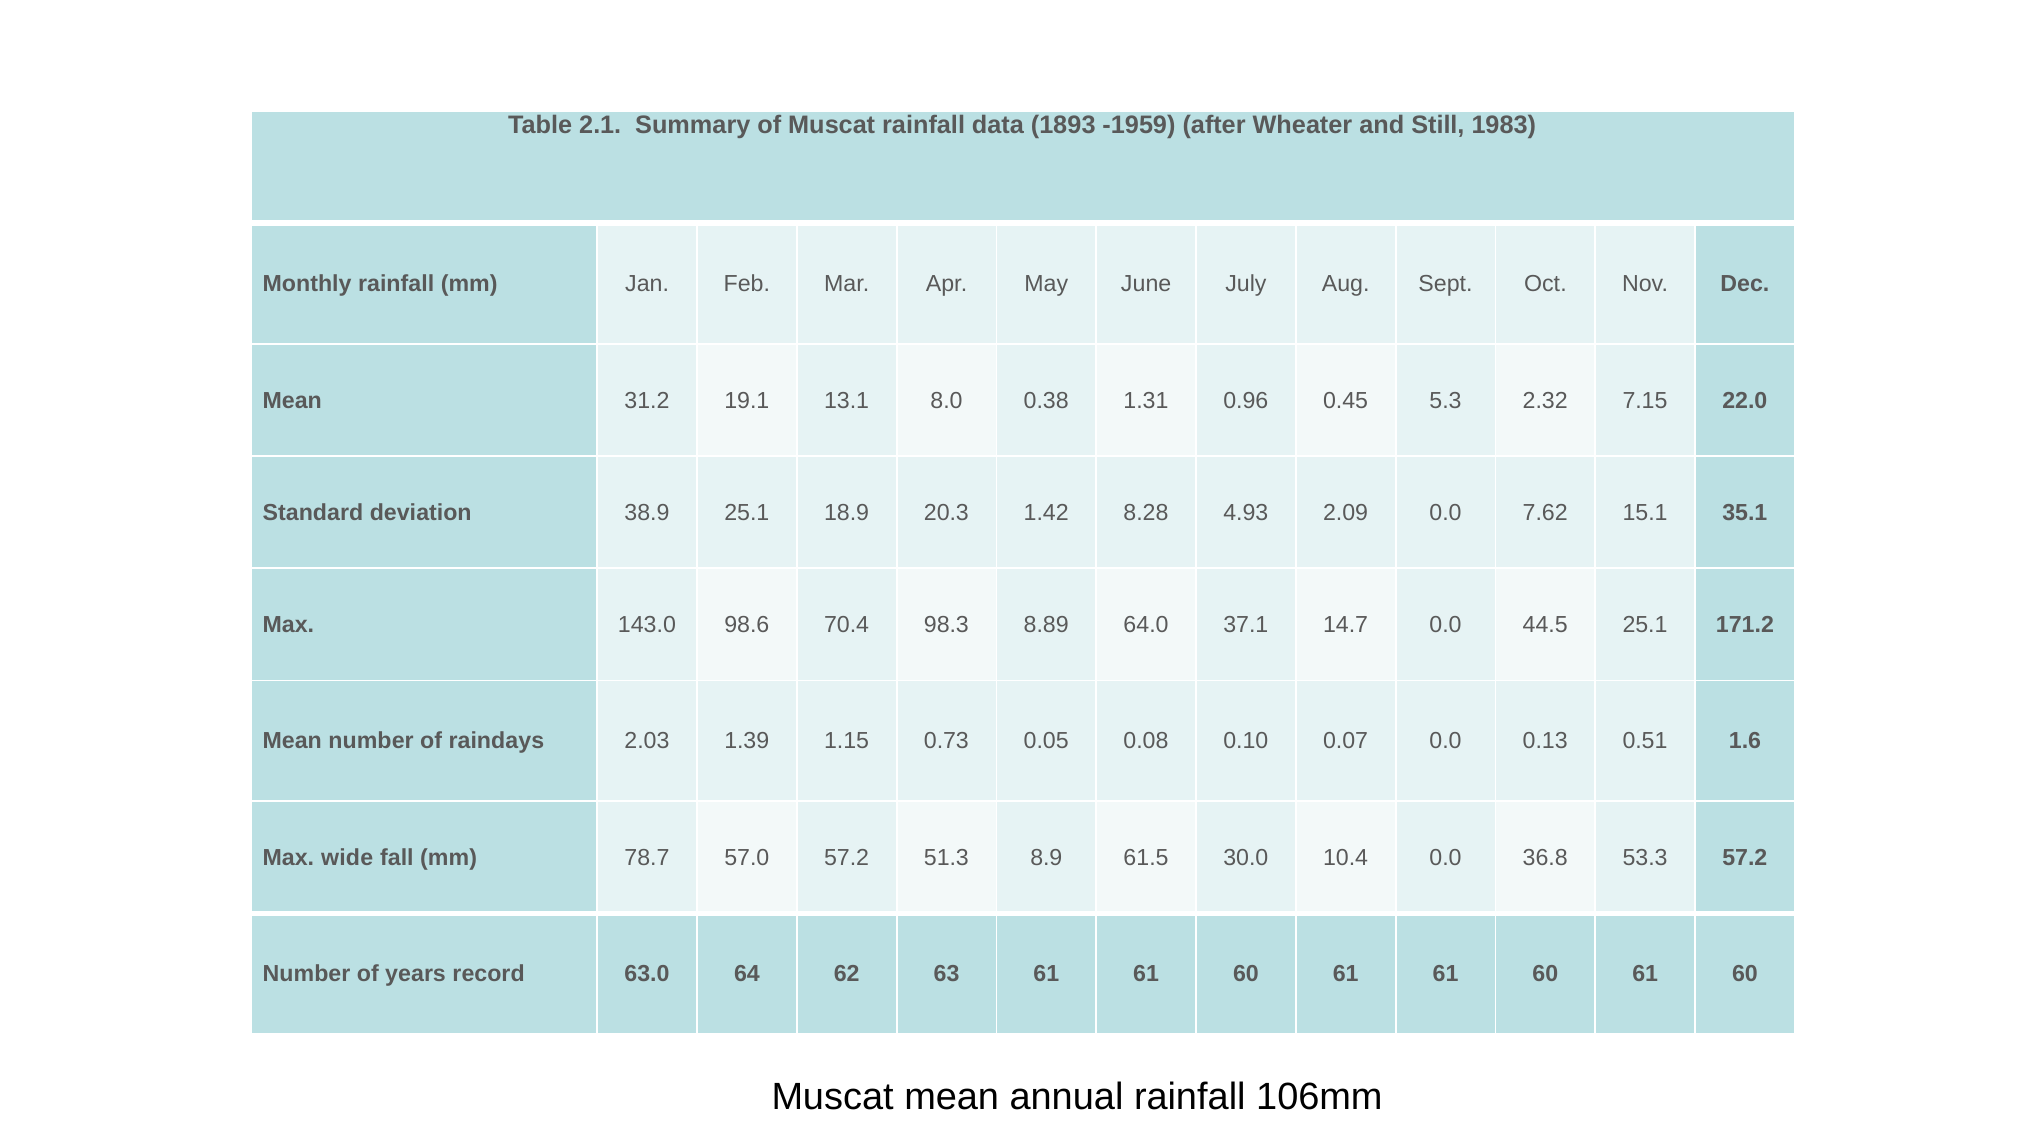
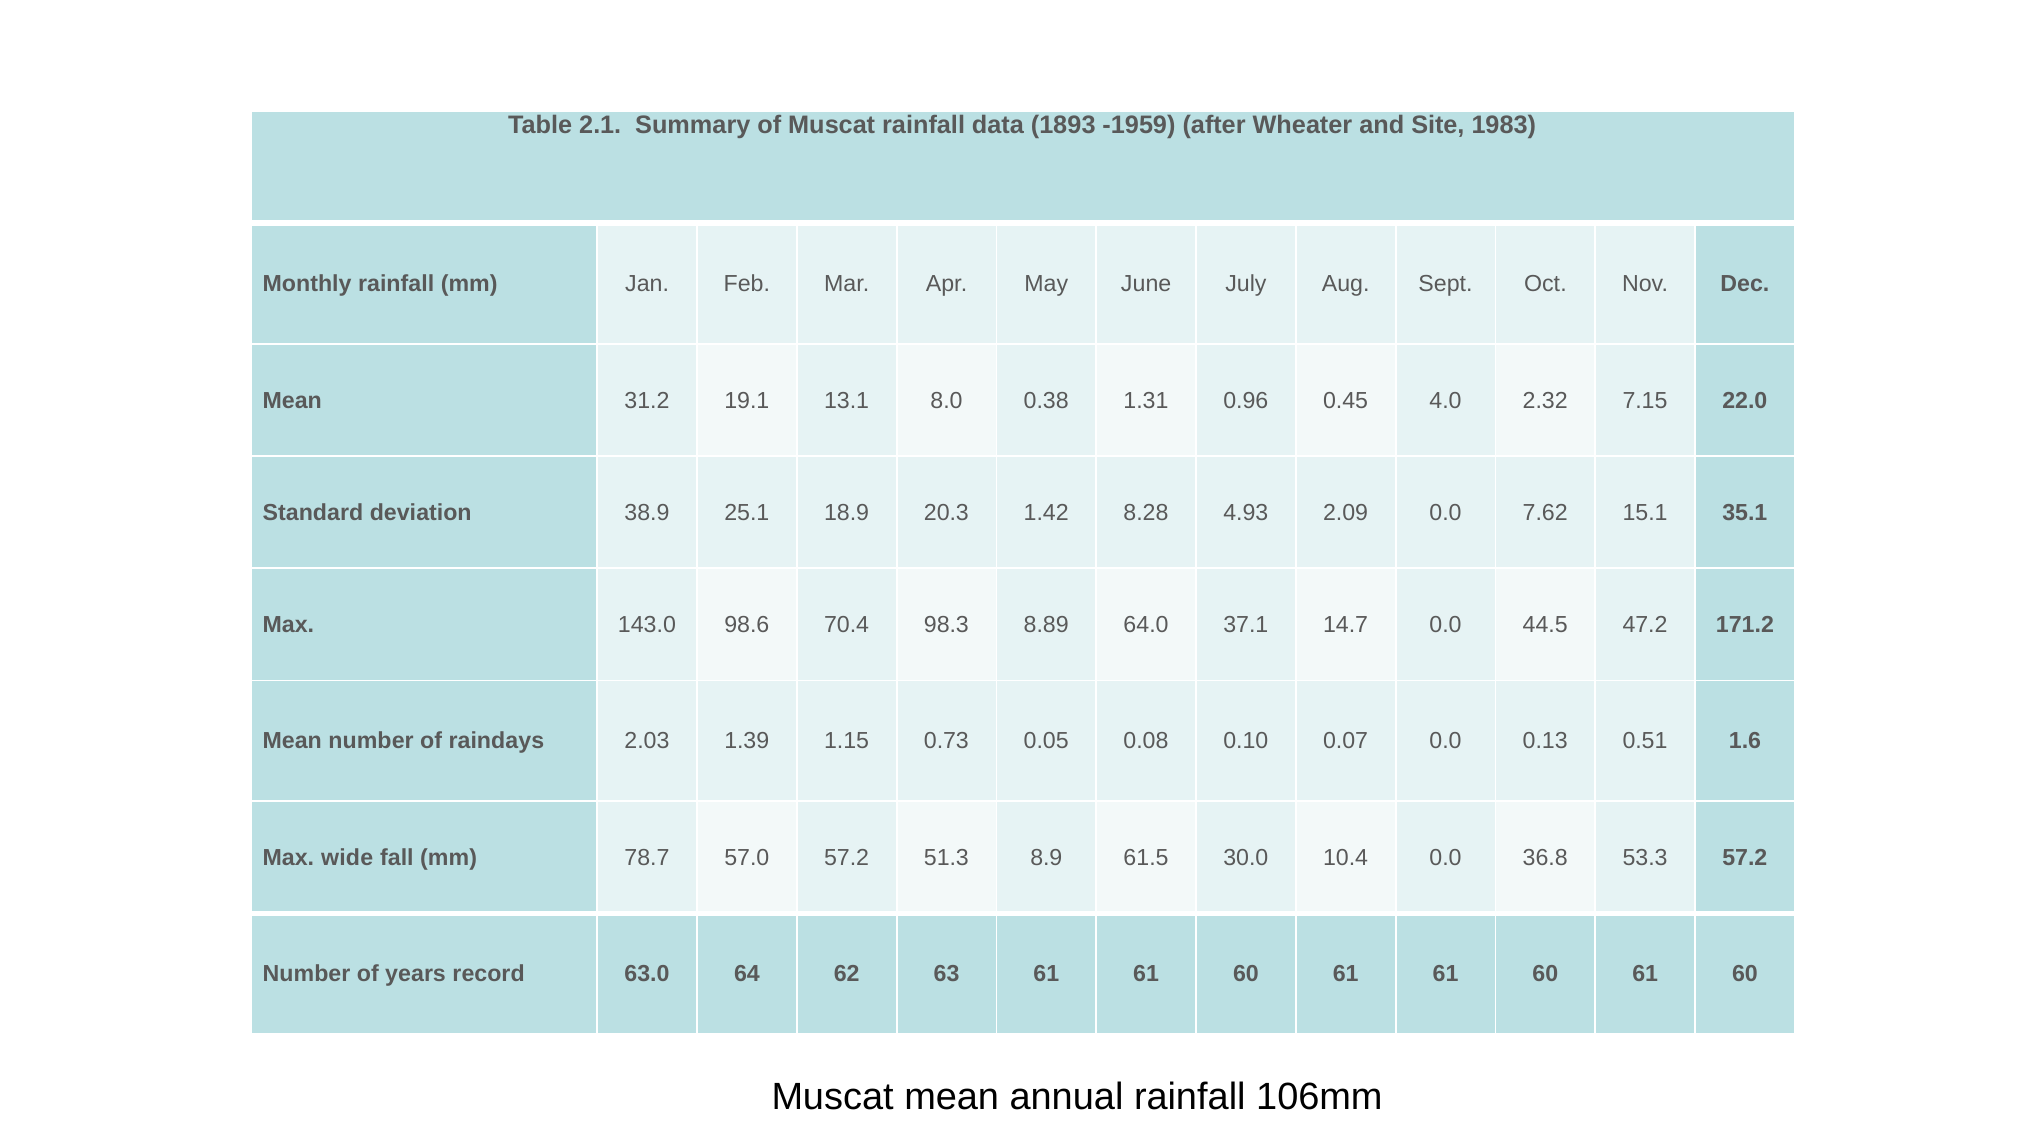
Still: Still -> Site (1438, 126)
5.3: 5.3 -> 4.0 (1446, 401)
44.5 25.1: 25.1 -> 47.2 (1645, 625)
